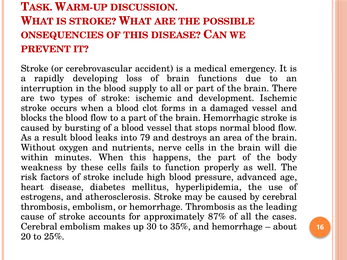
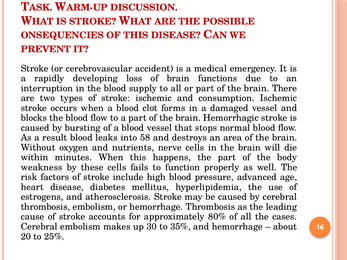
development: development -> consumption (227, 98)
79: 79 -> 58 (145, 138)
87%: 87% -> 80% (217, 217)
